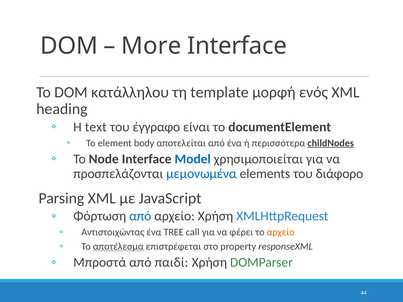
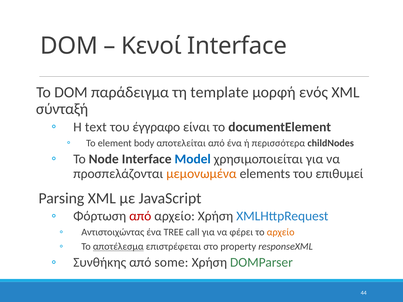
More: More -> Κενοί (151, 46)
κατάλληλου: κατάλληλου -> παράδειγμα (130, 92)
heading: heading -> σύνταξή (62, 109)
childNodes underline: present -> none (331, 143)
μεμονωμένα colour: blue -> orange (201, 174)
διάφορο: διάφορο -> επιθυμεί (339, 174)
από colour: blue -> red (140, 216)
Μπροστά: Μπροστά -> Συνθήκης (100, 263)
παιδί: παιδί -> some (171, 263)
